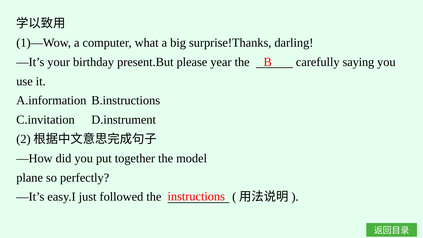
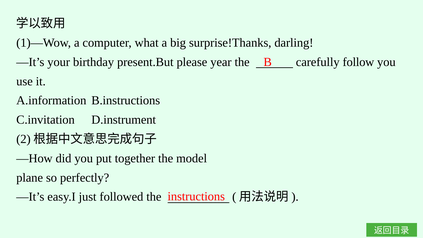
saying: saying -> follow (358, 62)
